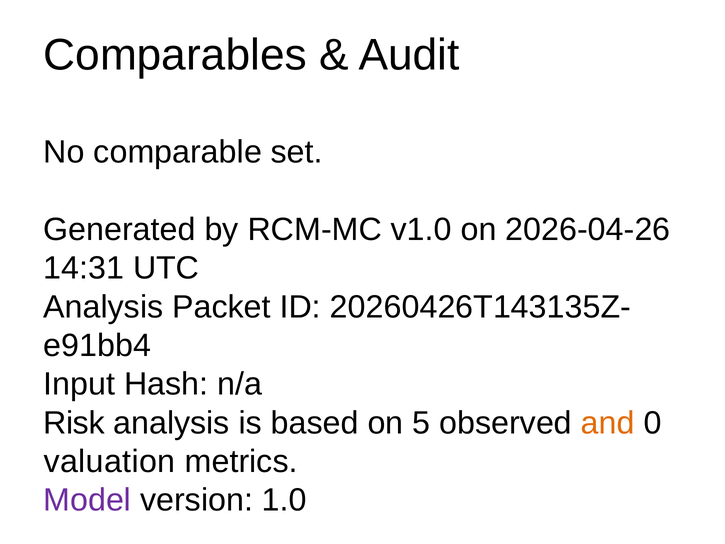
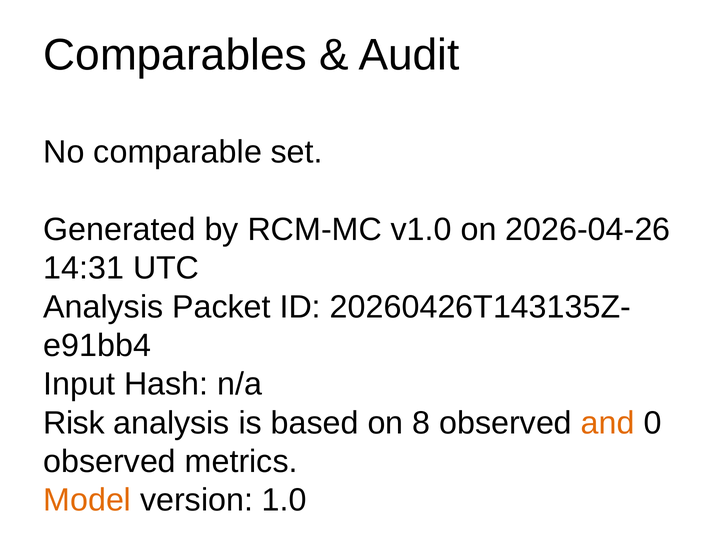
5: 5 -> 8 (421, 423)
valuation: valuation -> observed (110, 461)
Model colour: purple -> orange (87, 500)
